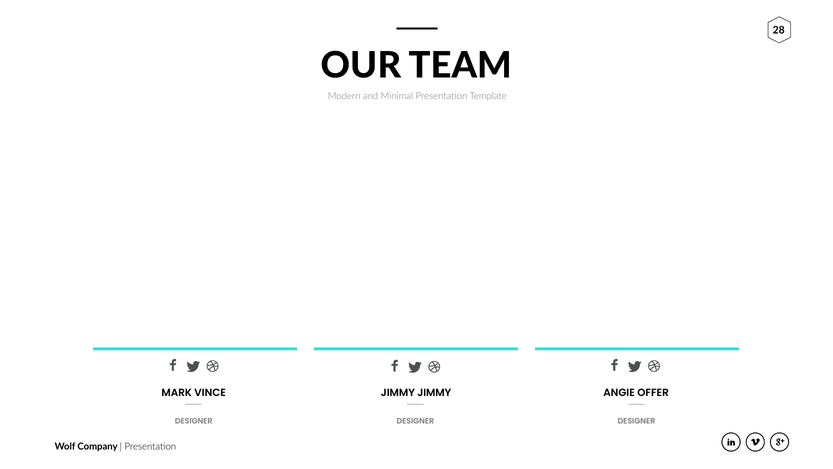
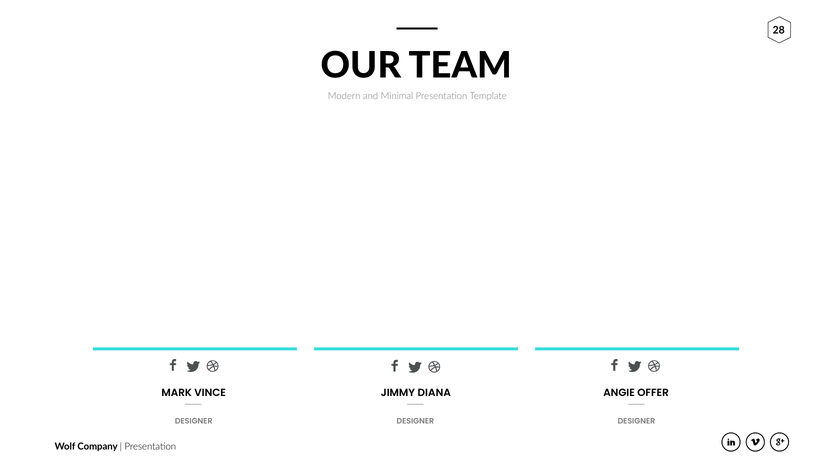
JIMMY JIMMY: JIMMY -> DIANA (434, 392)
